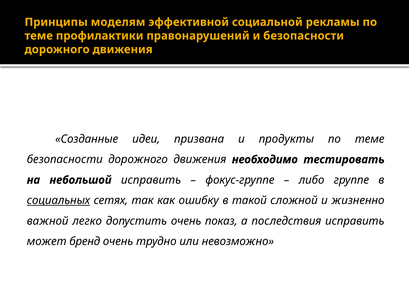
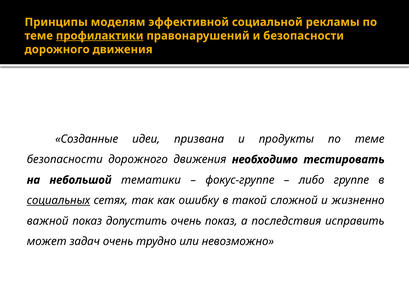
профилактики underline: none -> present (100, 36)
небольшой исправить: исправить -> тематики (151, 180)
важной легко: легко -> показ (87, 221)
бренд: бренд -> задач (85, 241)
